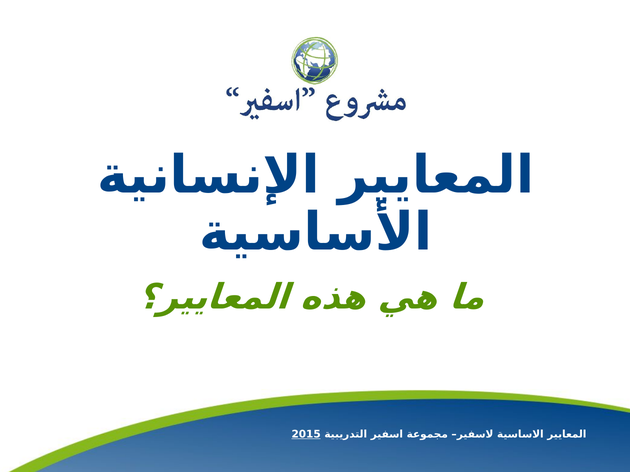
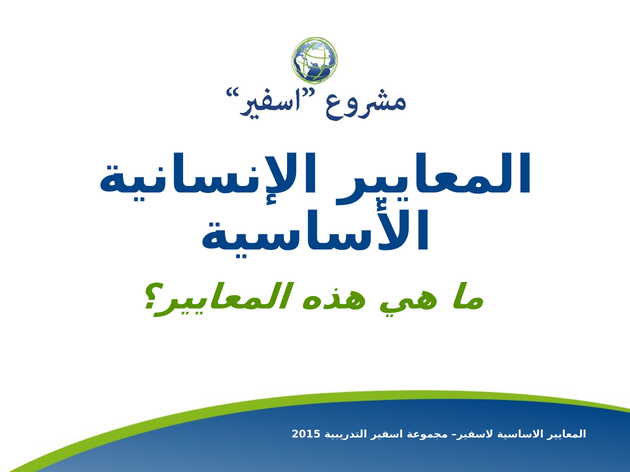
2015 underline: present -> none (306, 435)
